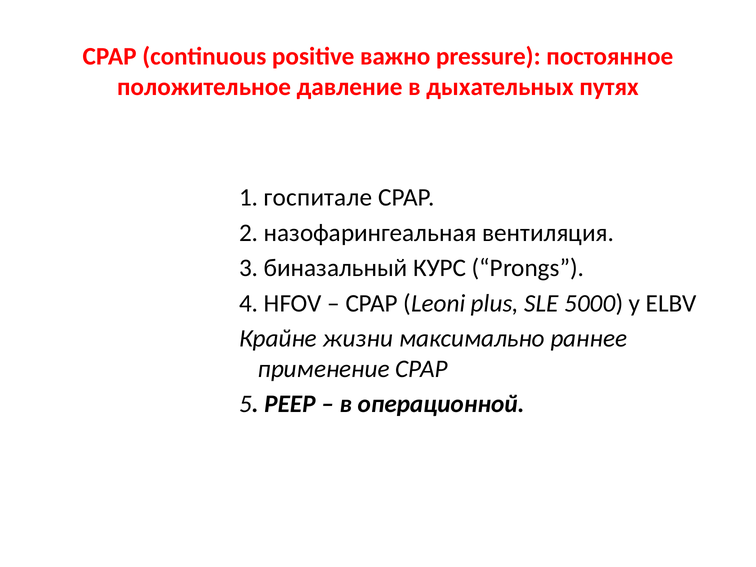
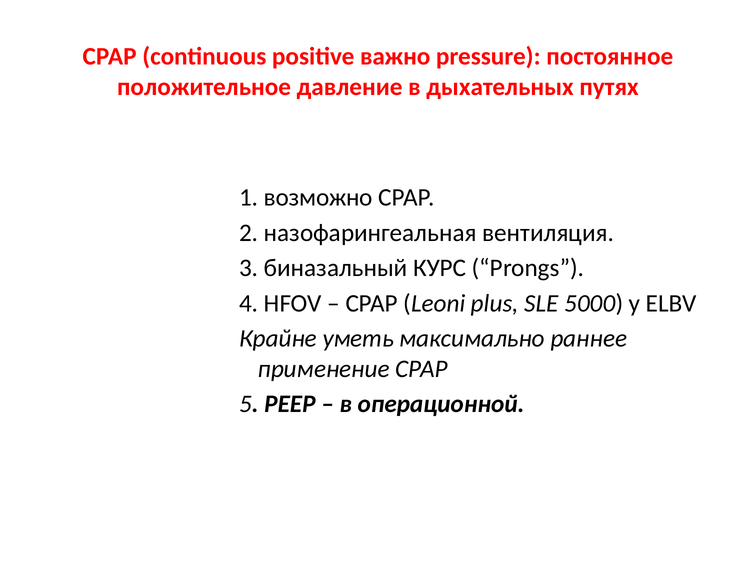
госпитале: госпитале -> возможно (318, 198)
жизни: жизни -> уметь (358, 339)
